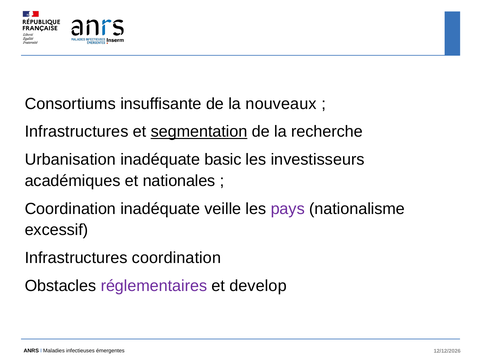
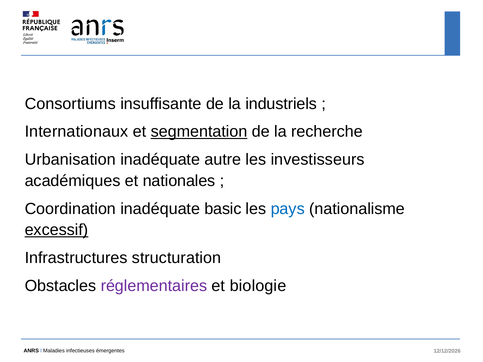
nouveaux: nouveaux -> industriels (281, 104)
Infrastructures: Infrastructures -> Internationaux (77, 132)
basic: basic -> autre (223, 160)
veille: veille -> basic (223, 209)
pays colour: purple -> blue (288, 209)
excessif underline: none -> present (56, 230)
Infrastructures coordination: coordination -> structuration (177, 258)
develop: develop -> biologie (258, 286)
